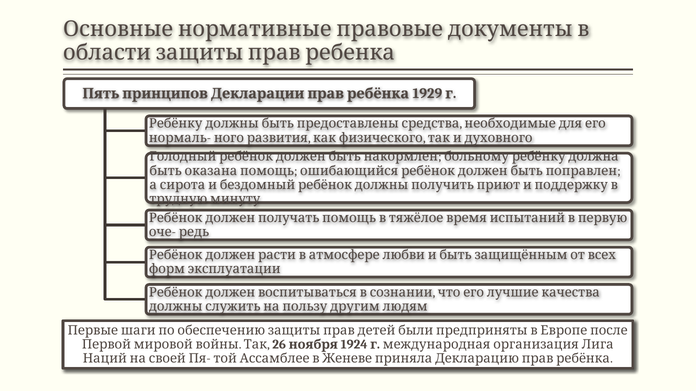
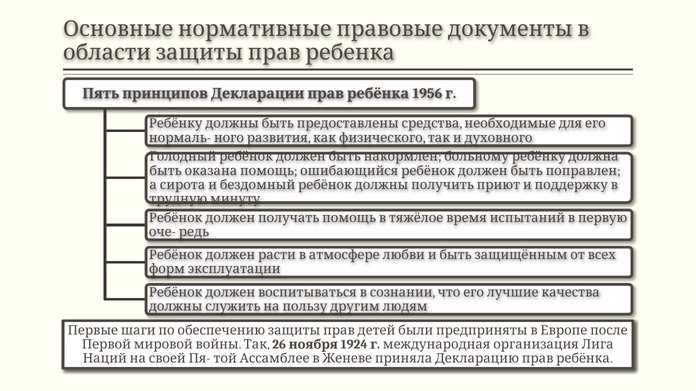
1929: 1929 -> 1956 (427, 94)
